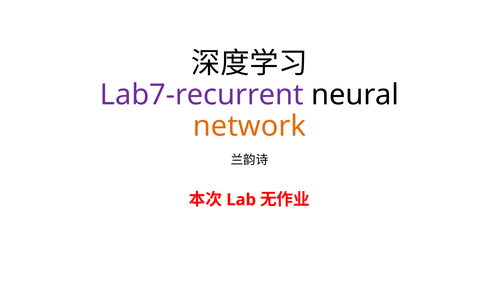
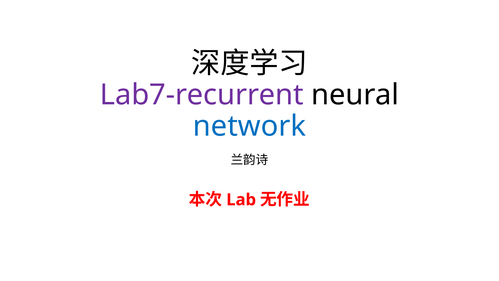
network colour: orange -> blue (249, 126)
